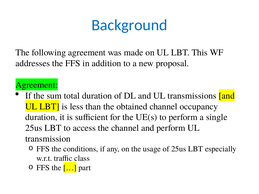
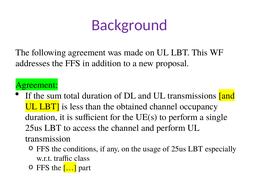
Background colour: blue -> purple (129, 25)
